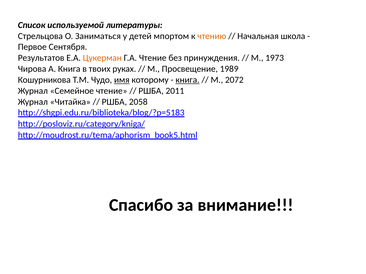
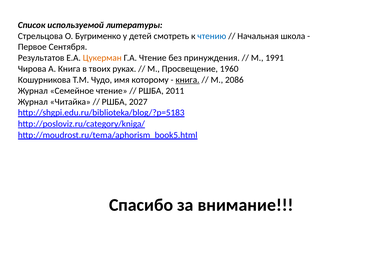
Заниматься: Заниматься -> Бугрименко (98, 36)
мпортом: мпортом -> смотреть (171, 36)
чтению colour: orange -> blue (212, 36)
1973: 1973 -> 1991 (275, 58)
1989: 1989 -> 1960 (229, 69)
имя underline: present -> none (122, 80)
2072: 2072 -> 2086 (234, 80)
2058: 2058 -> 2027 (138, 102)
